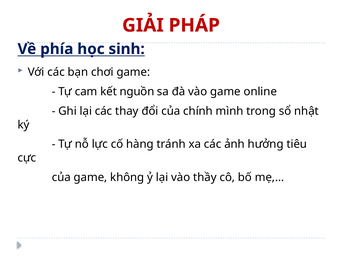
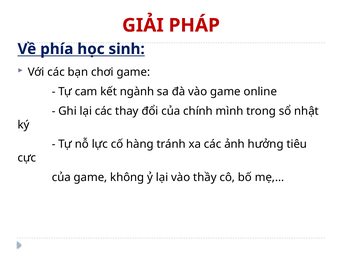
nguồn: nguồn -> ngành (137, 91)
